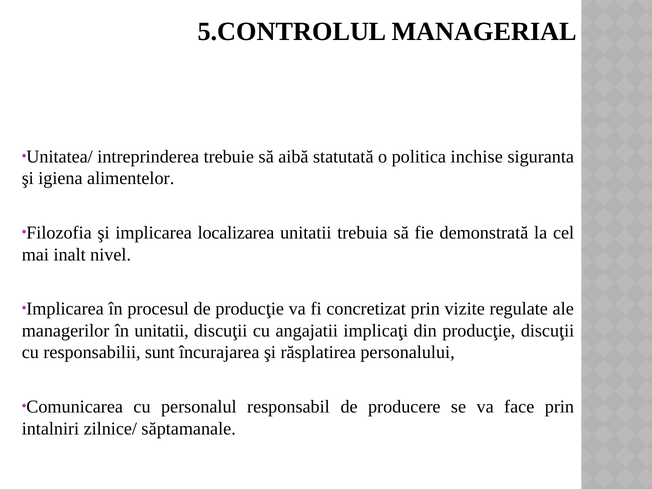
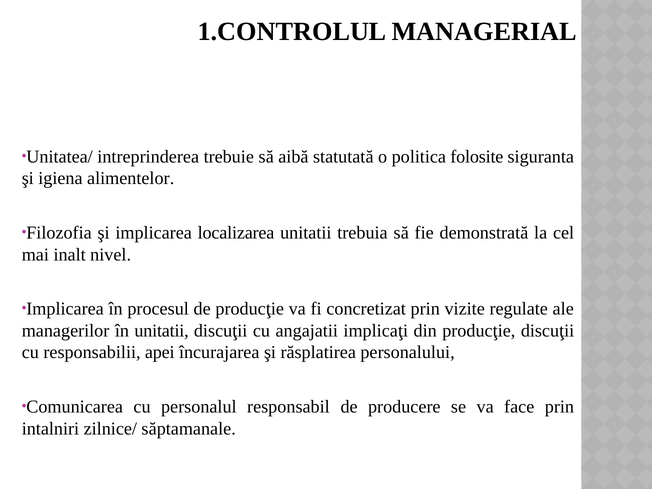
5.CONTROLUL: 5.CONTROLUL -> 1.CONTROLUL (292, 32)
inchise: inchise -> folosite (477, 157)
sunt: sunt -> apei (160, 352)
